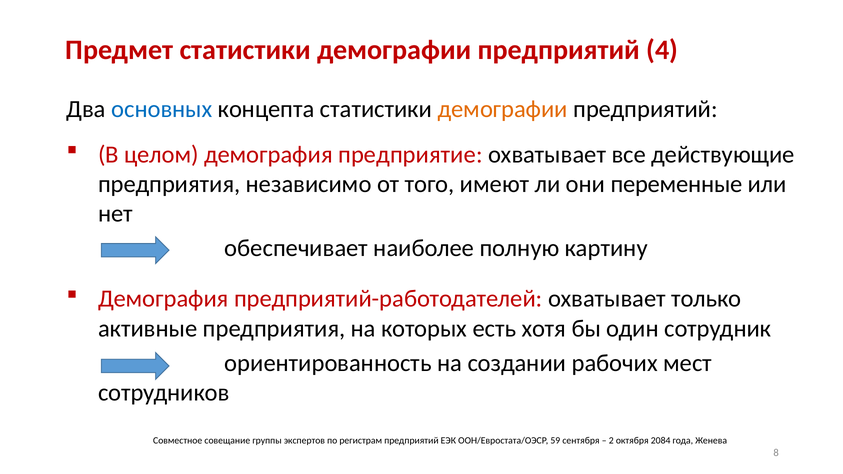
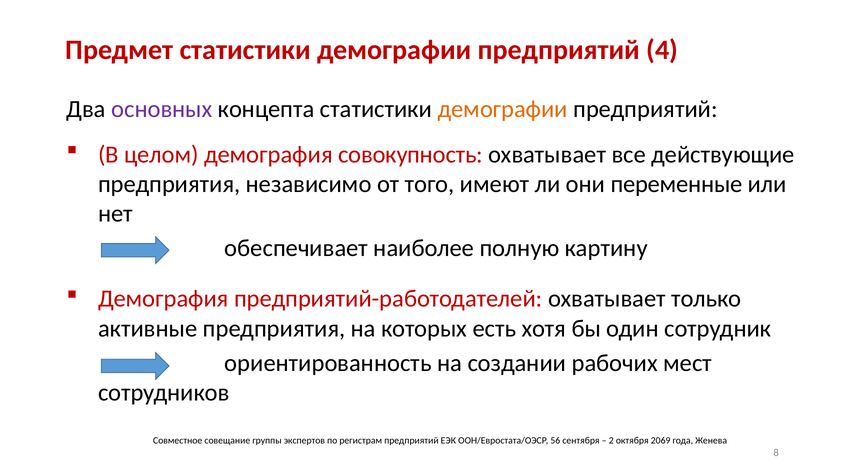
основных colour: blue -> purple (162, 109)
предприятие: предприятие -> совокупность (411, 155)
59: 59 -> 56 (555, 441)
2084: 2084 -> 2069 (661, 441)
